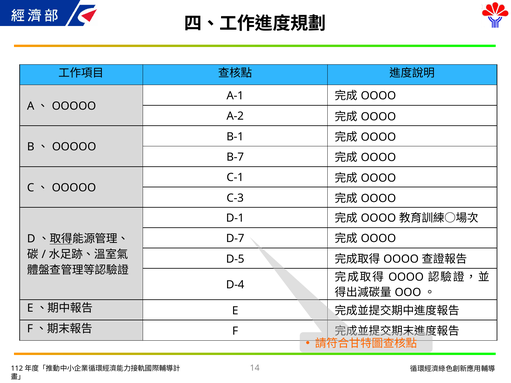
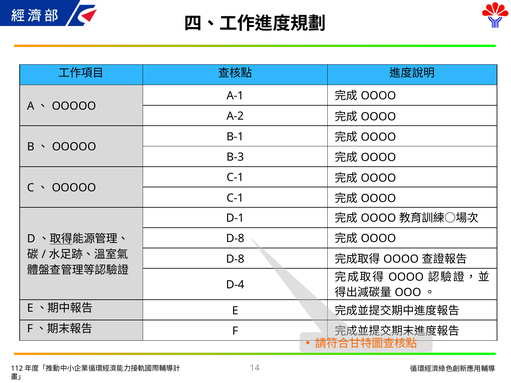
B-7: B-7 -> B-3 (235, 157)
C-3: C-3 -> C-1 (235, 198)
D-7: D-7 -> D-8 (235, 239)
D-5: D-5 -> D-8 (235, 259)
